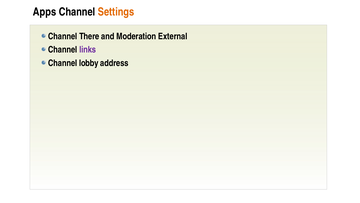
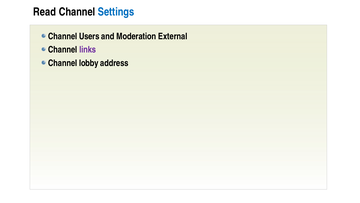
Apps: Apps -> Read (45, 12)
Settings colour: orange -> blue (116, 12)
There: There -> Users (89, 36)
